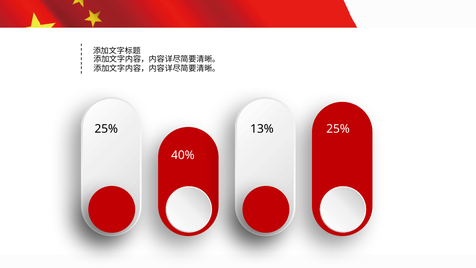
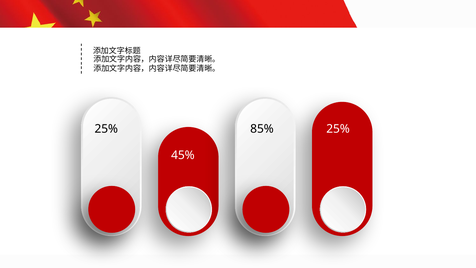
13%: 13% -> 85% (262, 129)
40%: 40% -> 45% (183, 155)
